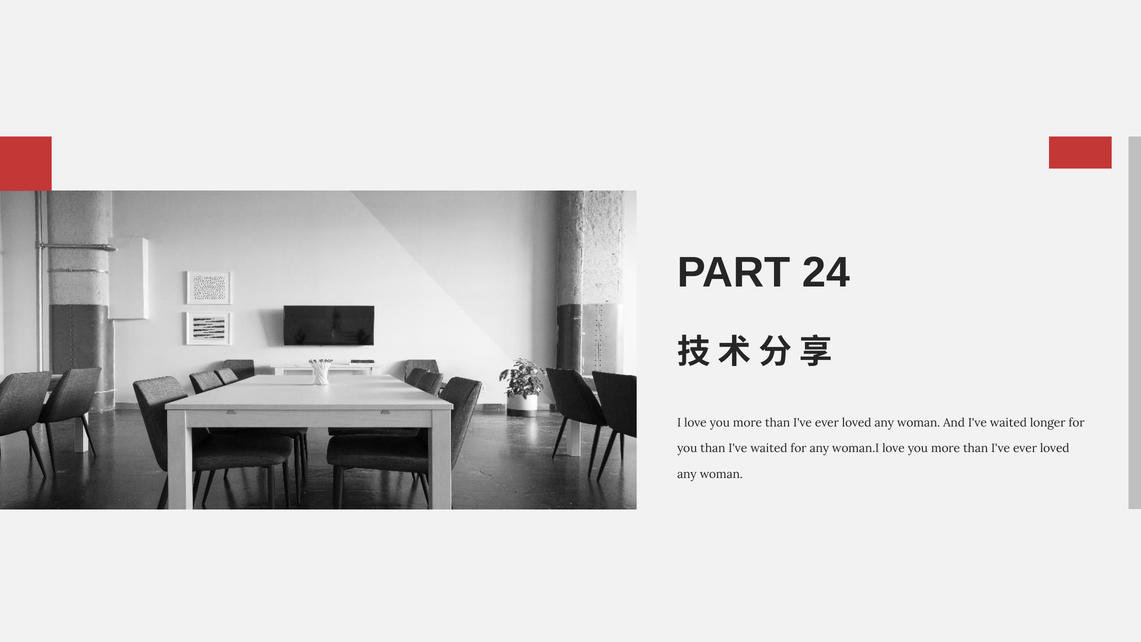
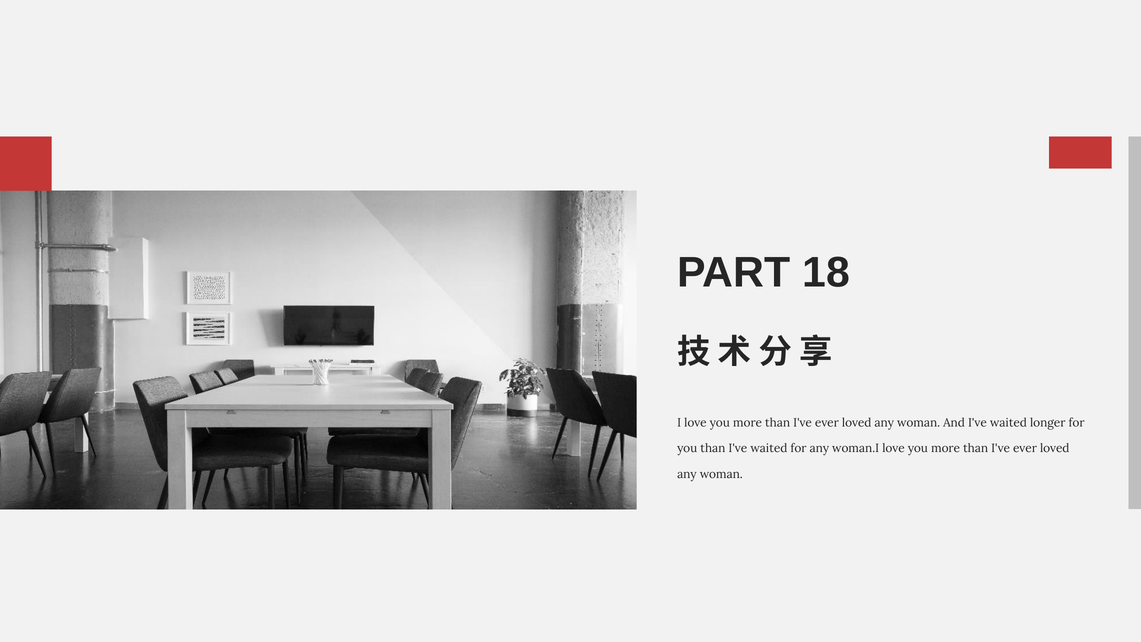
24: 24 -> 18 (826, 273)
